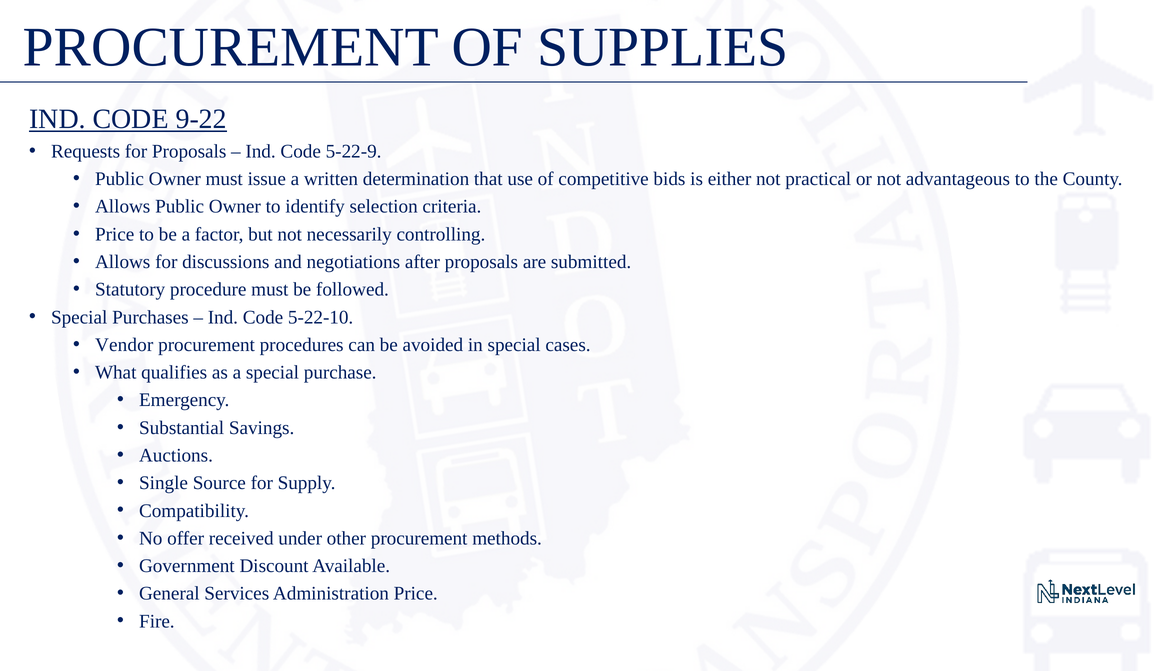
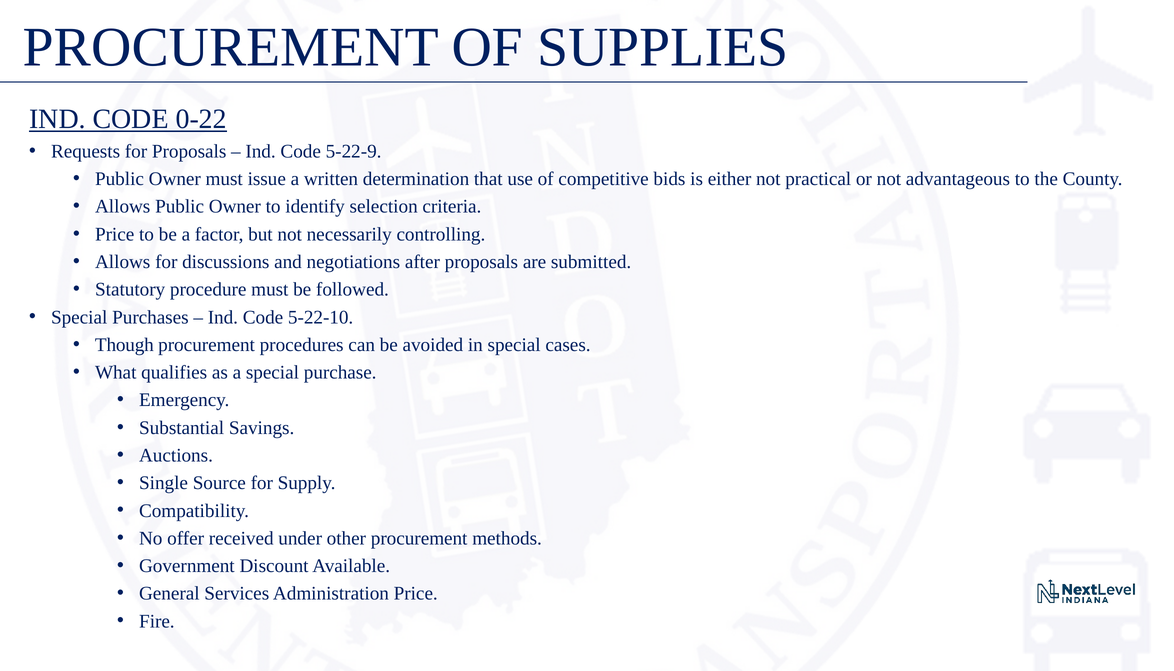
9-22: 9-22 -> 0-22 (201, 119)
Vendor: Vendor -> Though (124, 345)
